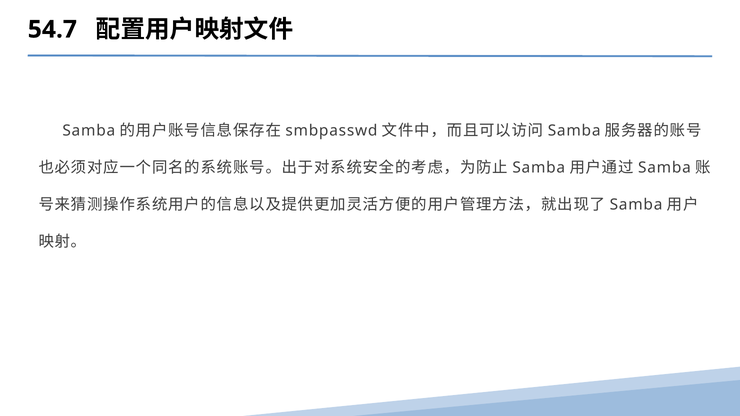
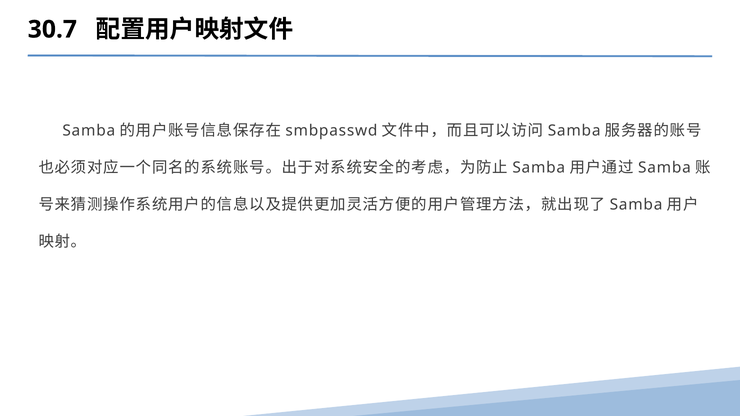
54.7: 54.7 -> 30.7 (52, 29)
